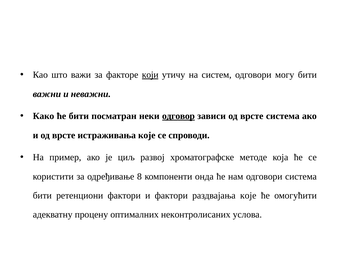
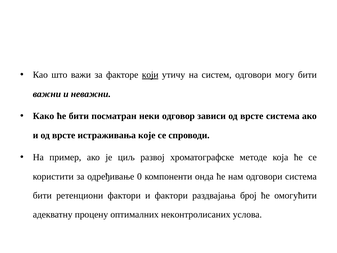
одговор underline: present -> none (178, 116)
8: 8 -> 0 (139, 176)
раздвајања које: које -> број (248, 195)
